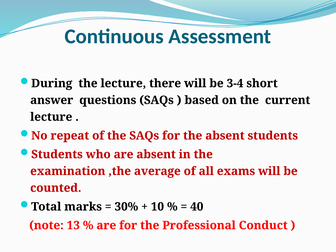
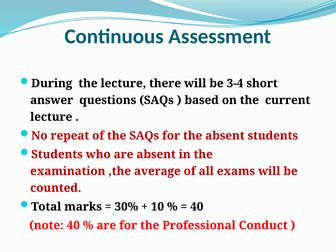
note 13: 13 -> 40 (73, 225)
